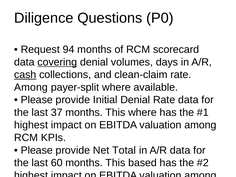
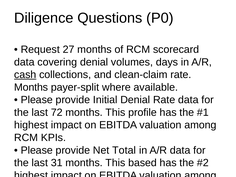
94: 94 -> 27 (69, 49)
covering underline: present -> none (57, 62)
Among: Among -> Months (31, 87)
37: 37 -> 72 (57, 112)
This where: where -> profile (142, 112)
60: 60 -> 31 (57, 163)
